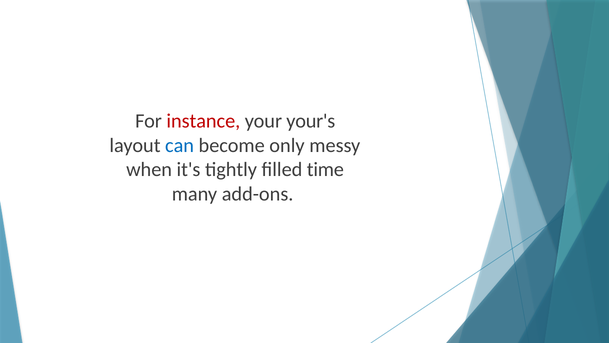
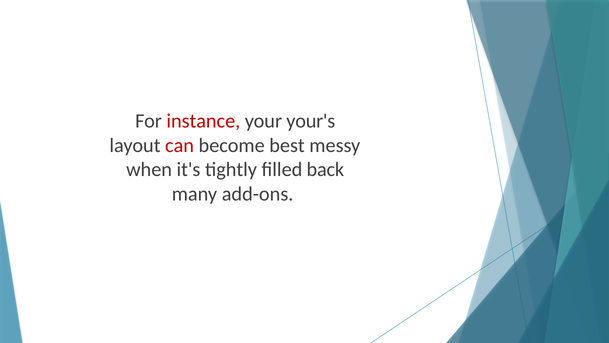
can colour: blue -> red (180, 145)
only: only -> best (287, 145)
time: time -> back (325, 170)
